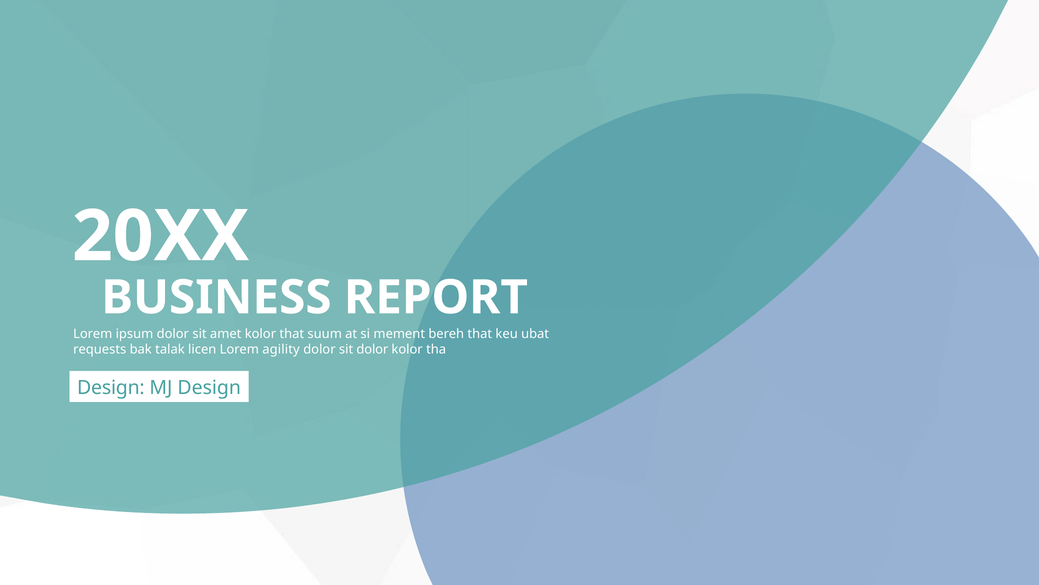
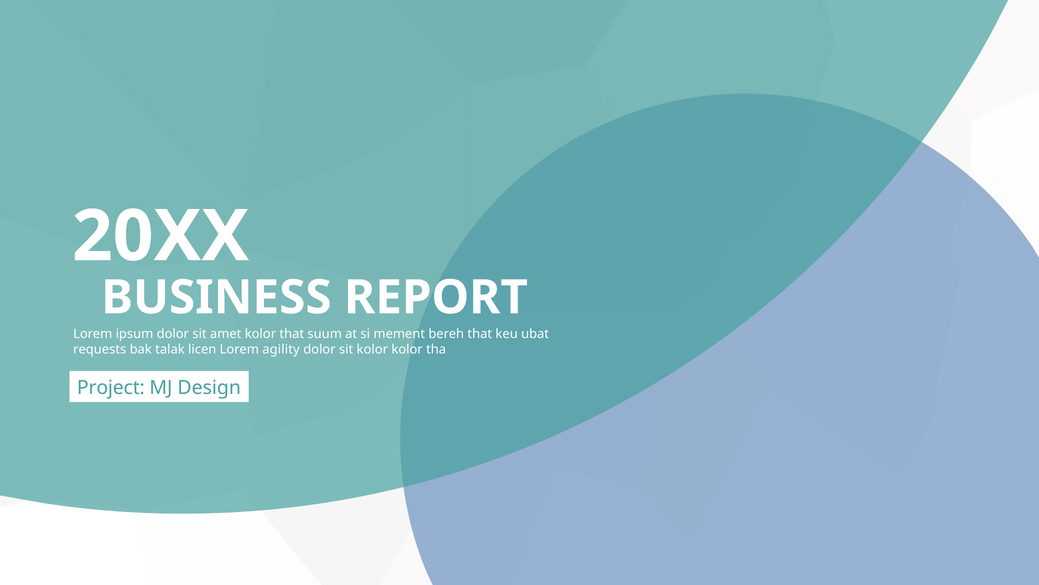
sit dolor: dolor -> kolor (372, 349)
Design: Design -> Project (111, 387)
